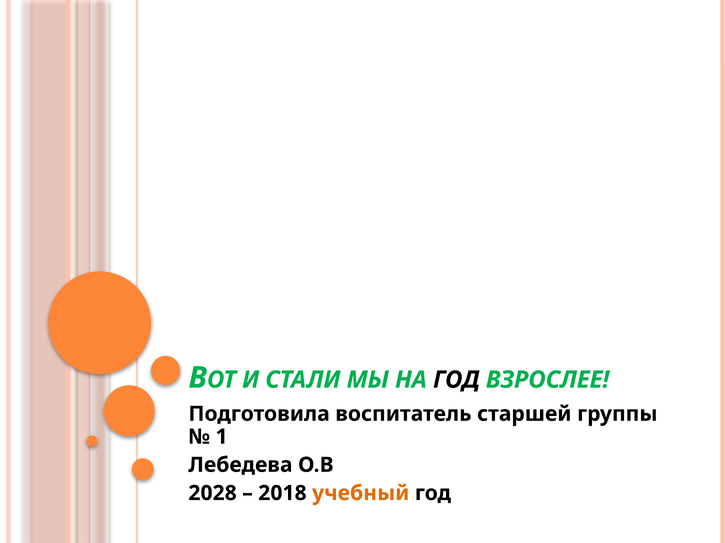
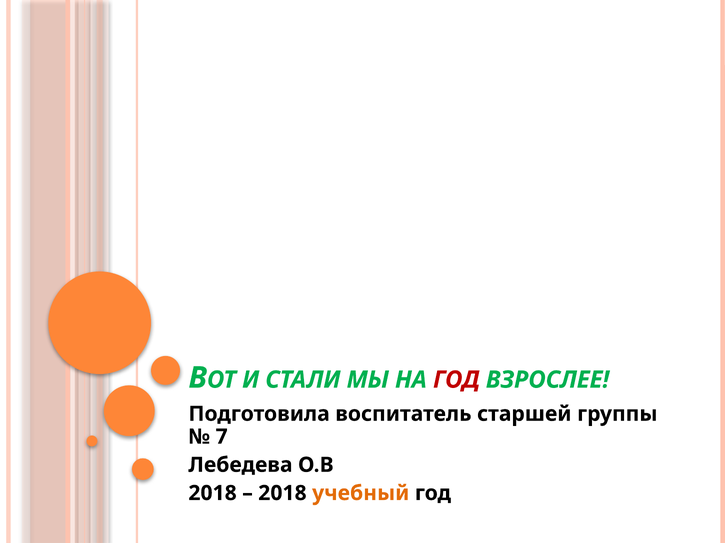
ГОД colour: black -> red (456, 380)
1: 1 -> 7 (222, 437)
2028: 2028 -> 2018 (213, 494)
